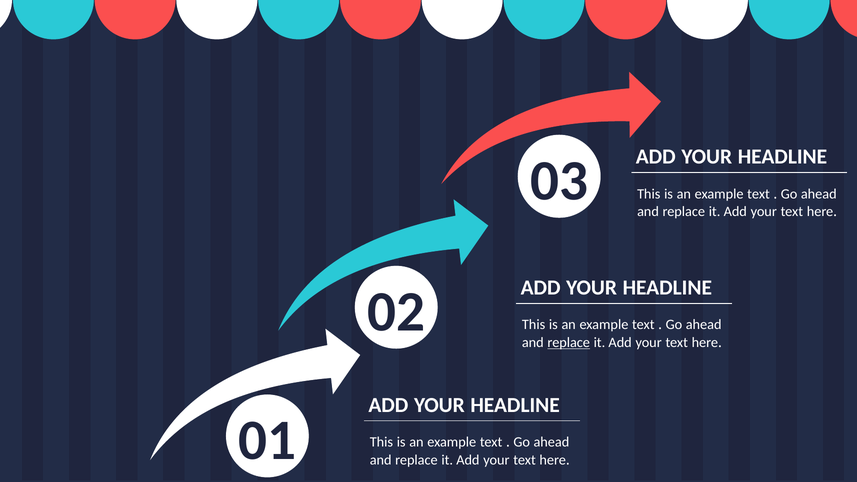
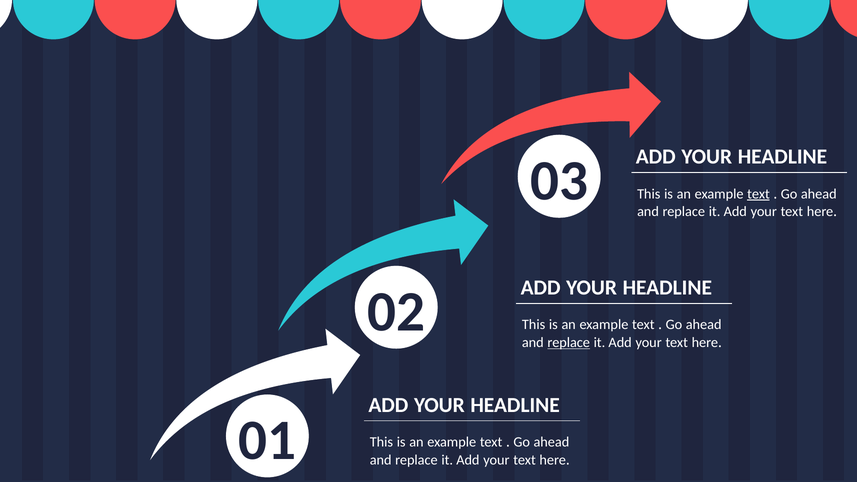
text underline: none -> present (759, 194)
